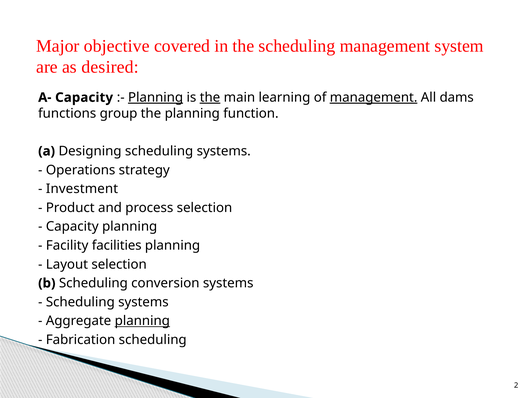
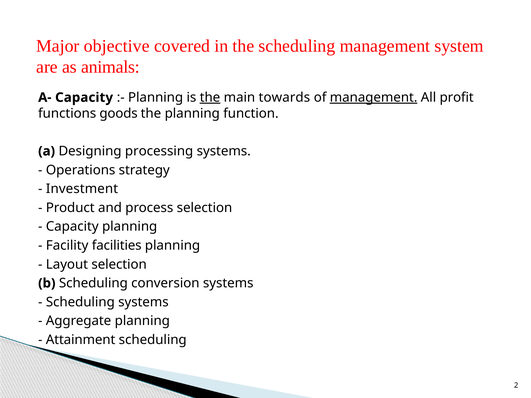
desired: desired -> animals (110, 67)
Planning underline: present -> none (156, 98)
learning: learning -> towards (284, 98)
dams: dams -> profit (457, 98)
group: group -> goods (119, 113)
Designing scheduling: scheduling -> processing (159, 151)
planning underline: present -> none (142, 321)
Fabrication: Fabrication -> Attainment (81, 340)
